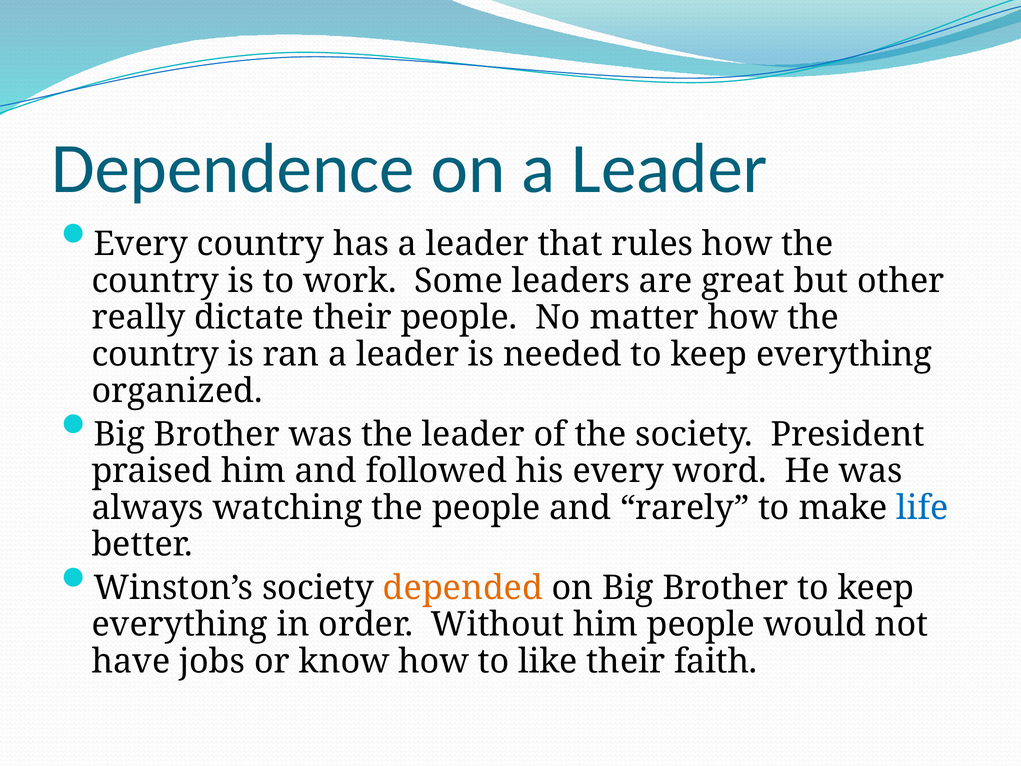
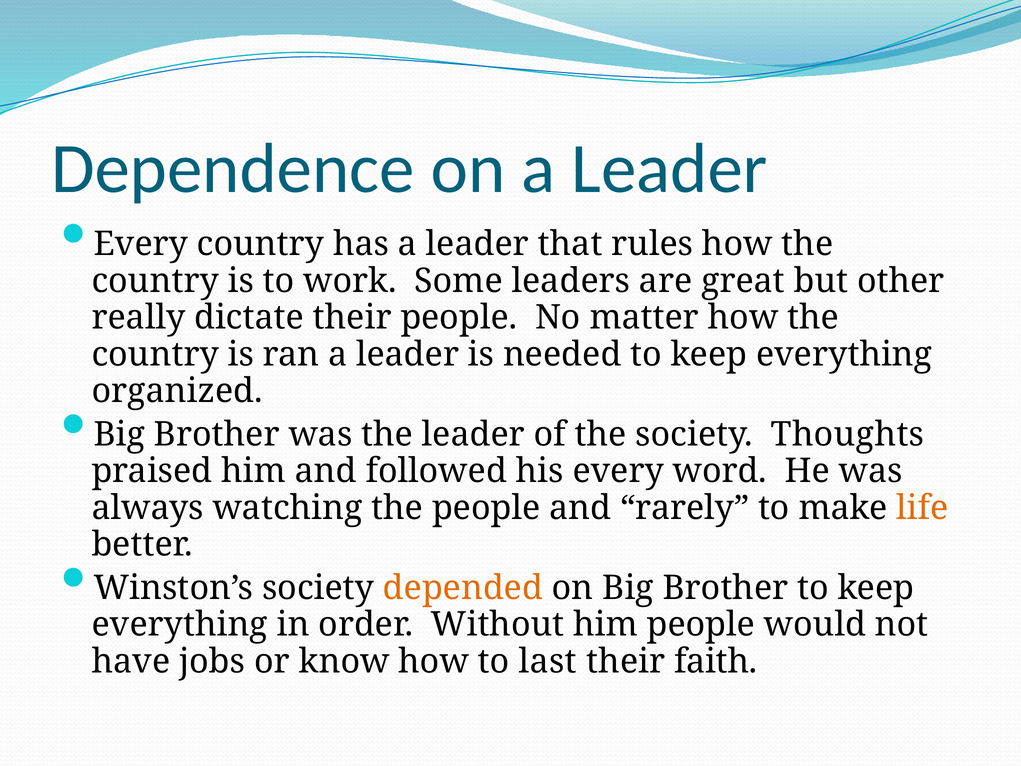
President: President -> Thoughts (848, 434)
life colour: blue -> orange (922, 508)
like: like -> last (548, 661)
